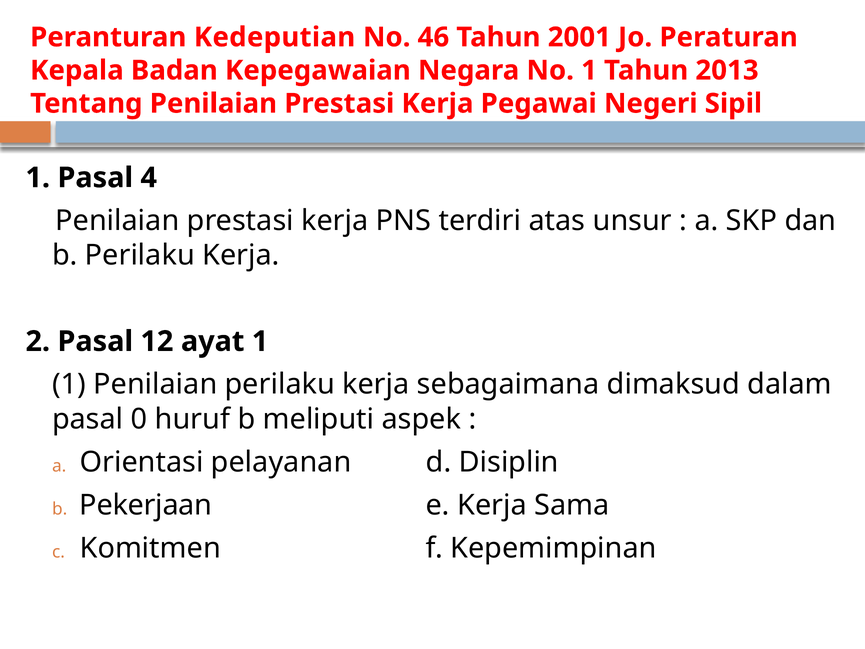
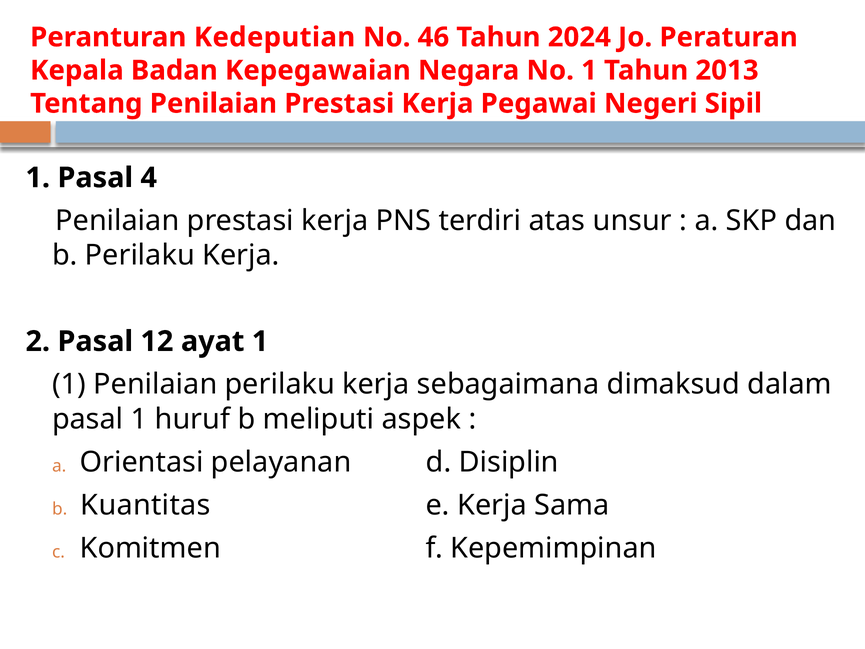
2001: 2001 -> 2024 (579, 37)
pasal 0: 0 -> 1 (139, 419)
Pekerjaan: Pekerjaan -> Kuantitas (146, 505)
